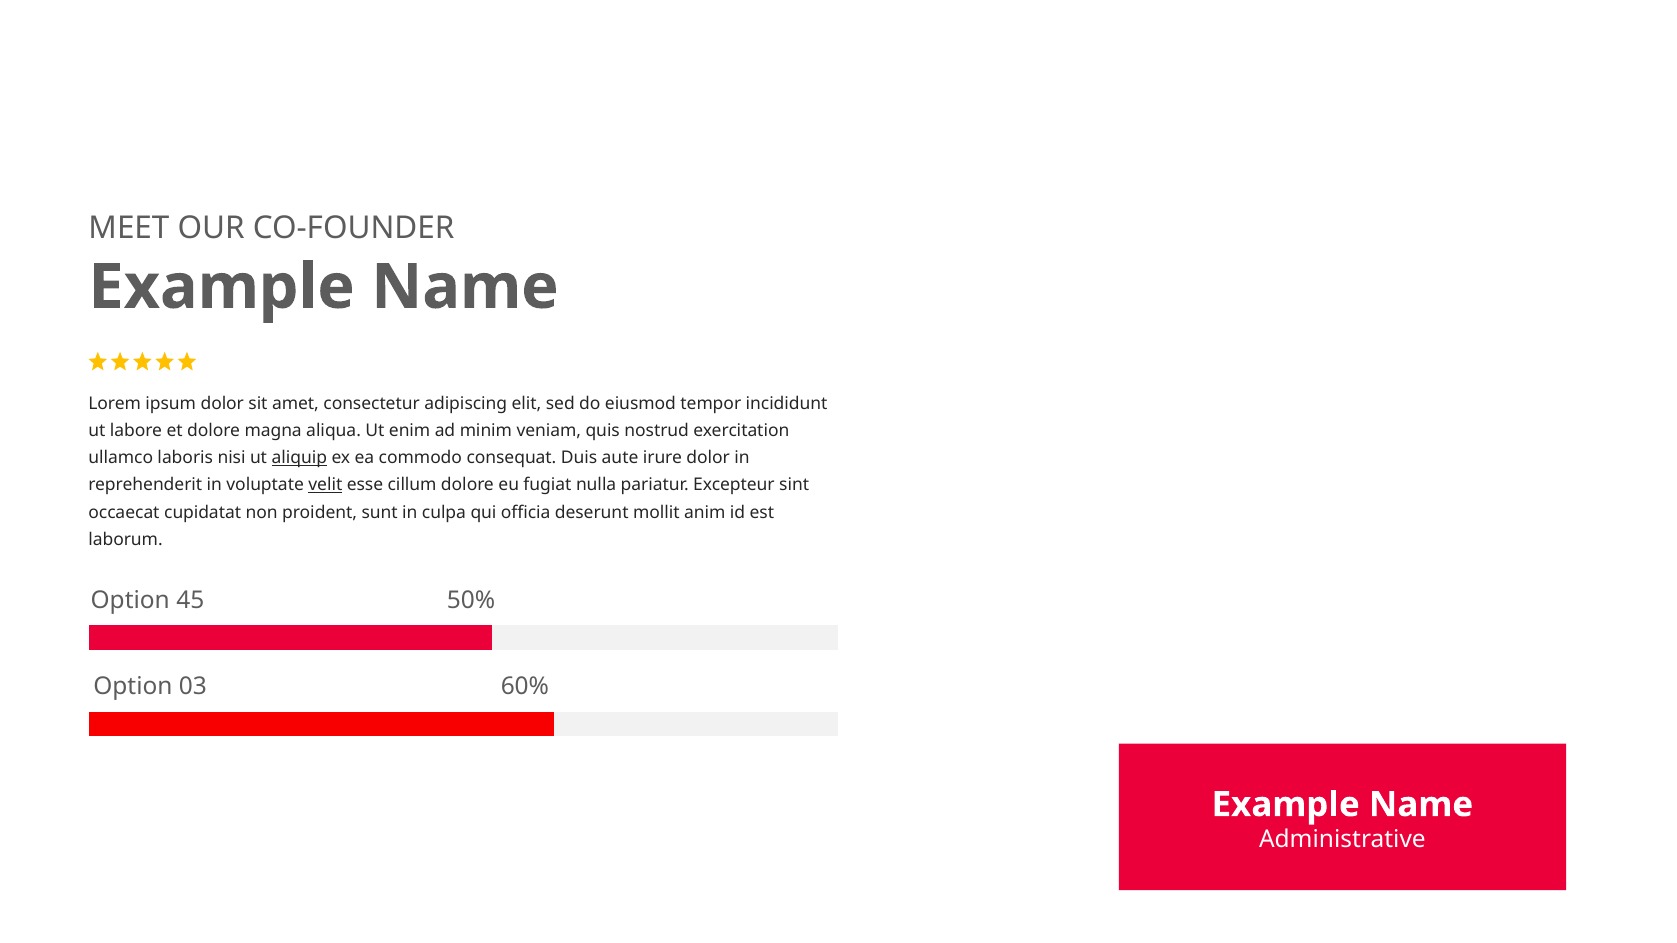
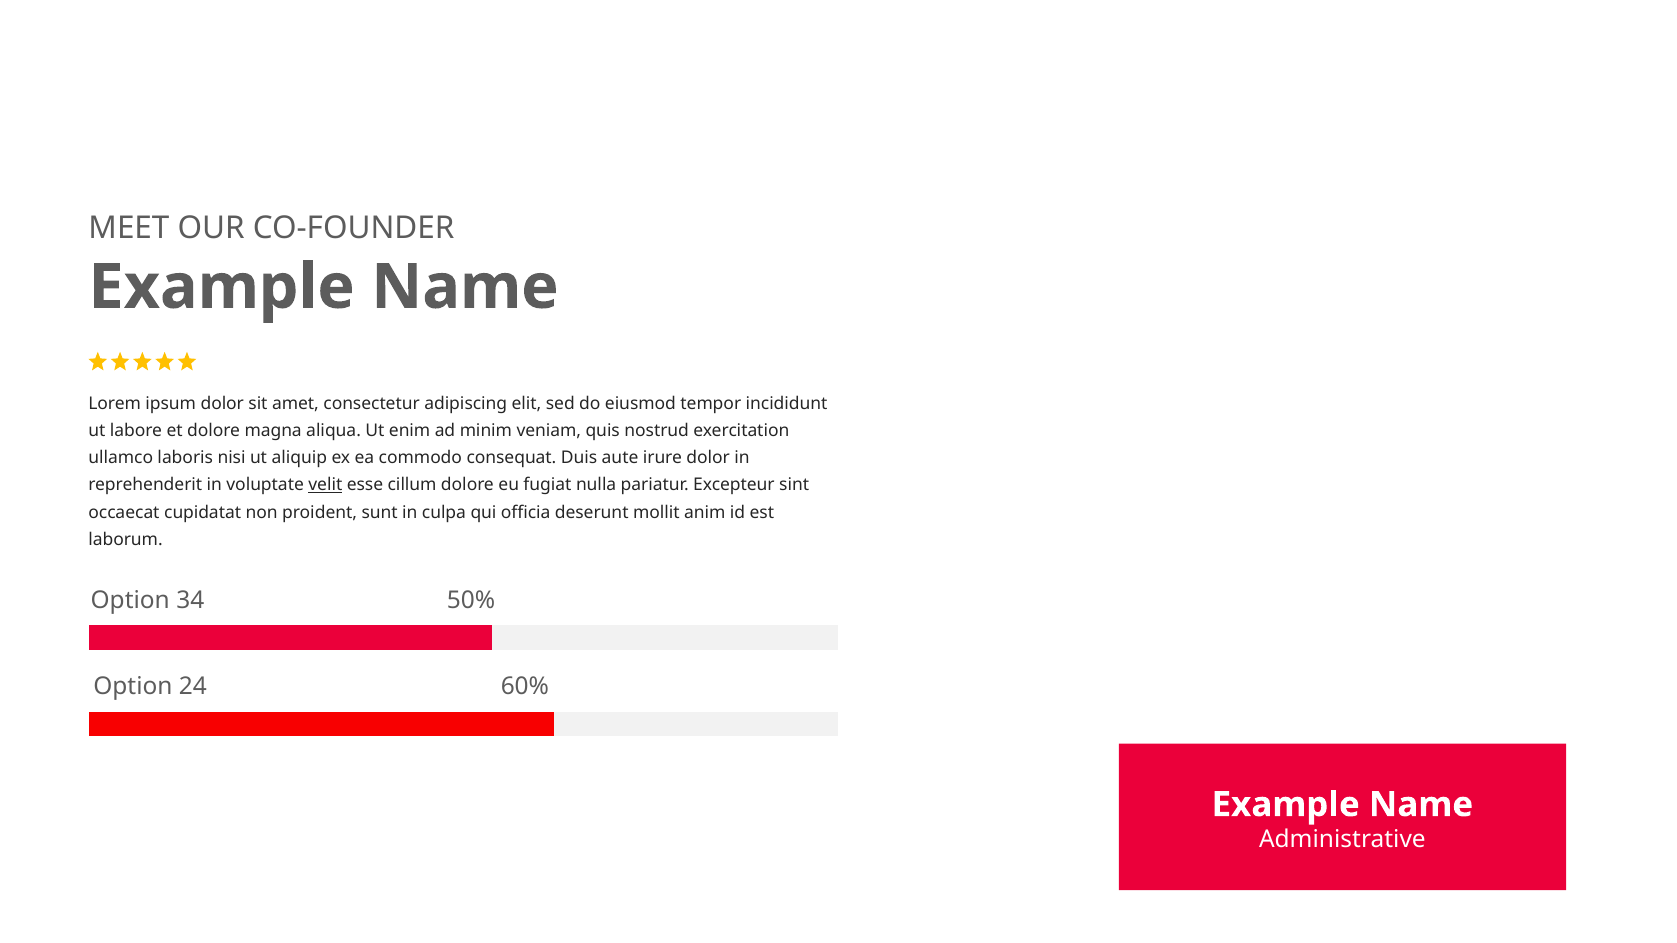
aliquip underline: present -> none (299, 458)
45: 45 -> 34 (190, 600)
03: 03 -> 24 (193, 687)
